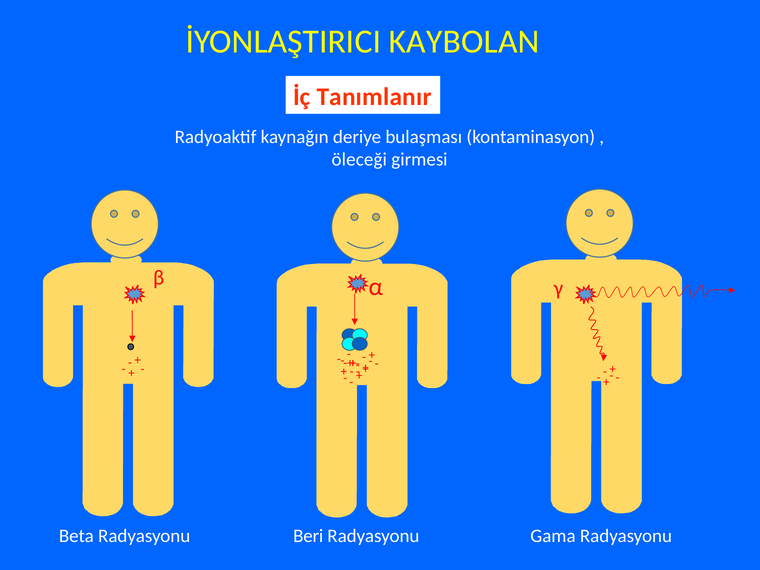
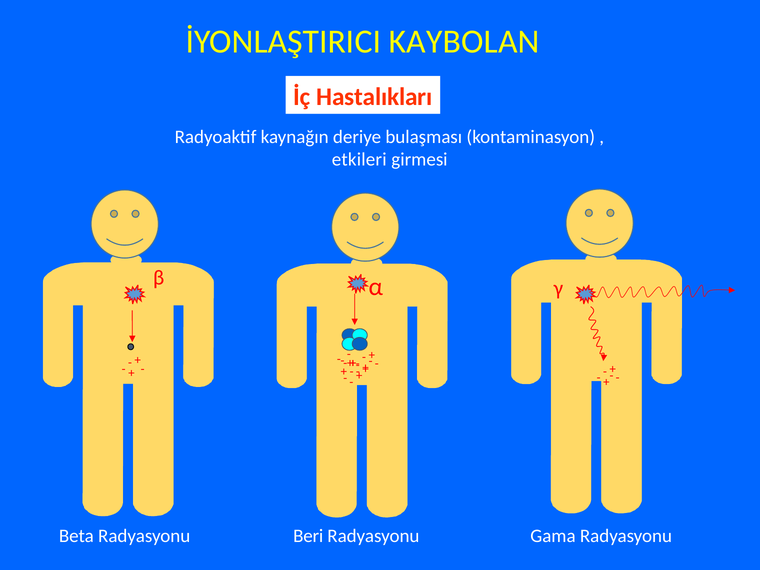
Tanımlanır: Tanımlanır -> Hastalıkları (374, 97)
öleceği: öleceği -> etkileri (359, 160)
